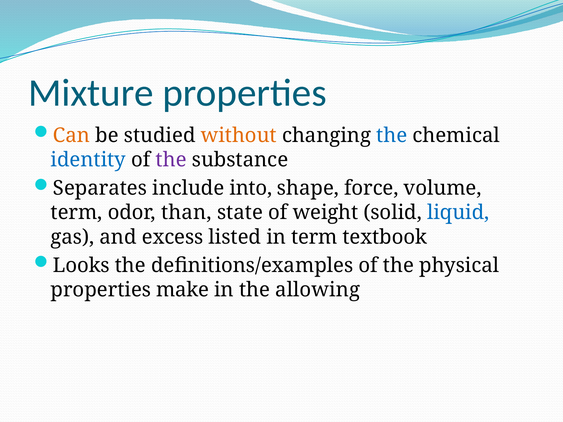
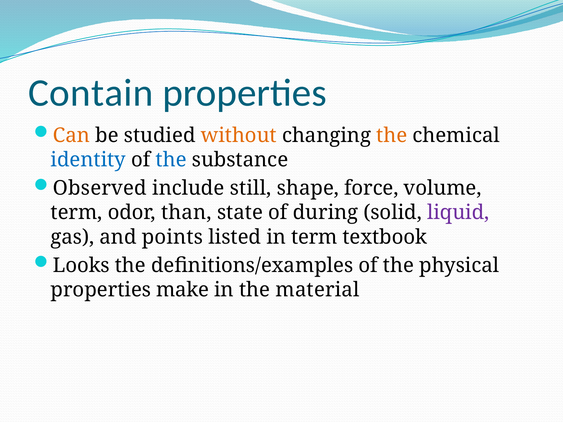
Mixture: Mixture -> Contain (91, 93)
the colour: blue -> orange (392, 136)
the colour: purple -> blue (171, 160)
Separates: Separates -> Observed (100, 188)
into: into -> still (251, 188)
weight: weight -> during (325, 213)
liquid colour: blue -> purple (458, 213)
excess: excess -> points (172, 237)
allowing: allowing -> material (318, 290)
